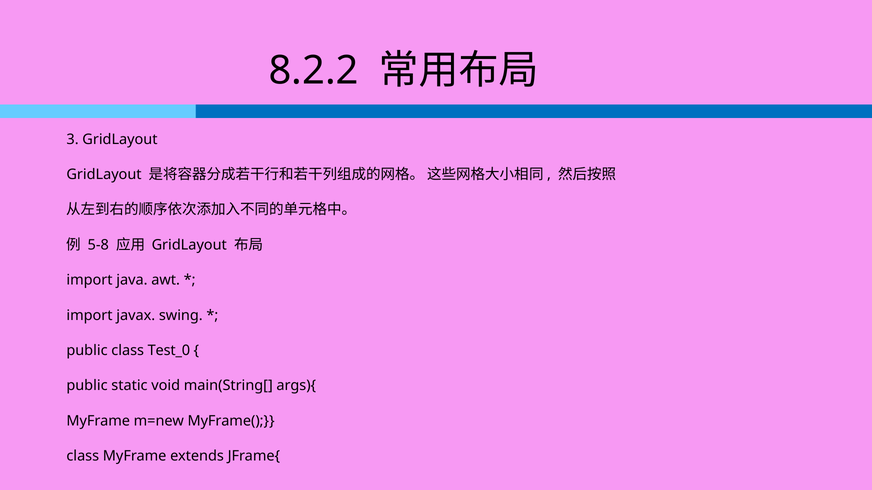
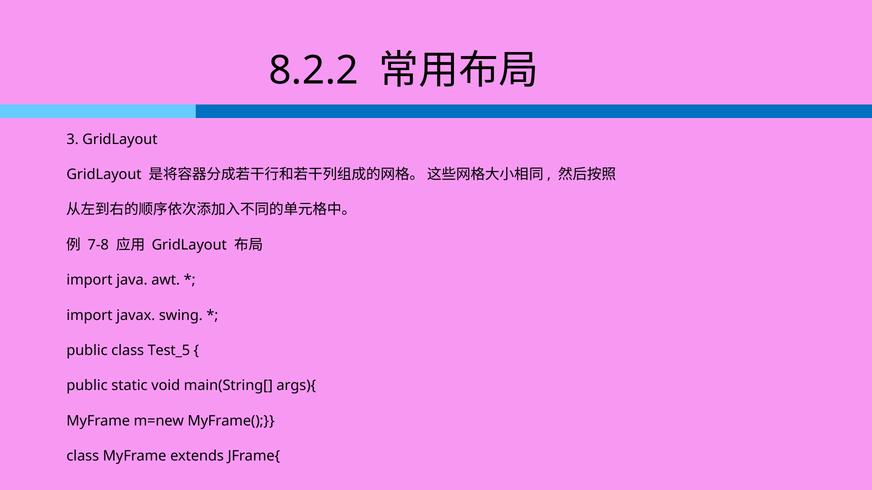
5-8: 5-8 -> 7-8 (98, 245)
Test_0: Test_0 -> Test_5 (169, 351)
